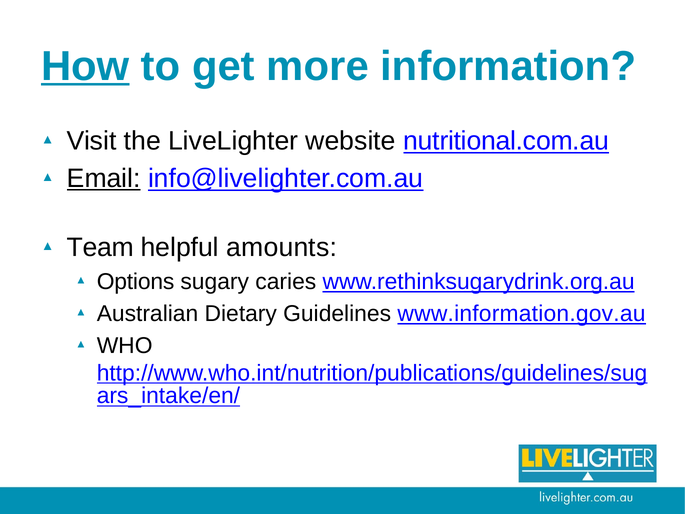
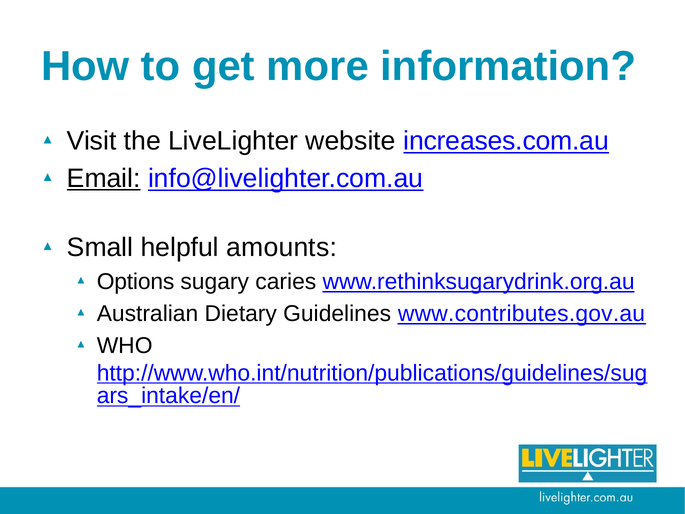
How underline: present -> none (85, 66)
nutritional.com.au: nutritional.com.au -> increases.com.au (506, 141)
Team: Team -> Small (100, 248)
www.information.gov.au: www.information.gov.au -> www.contributes.gov.au (521, 313)
